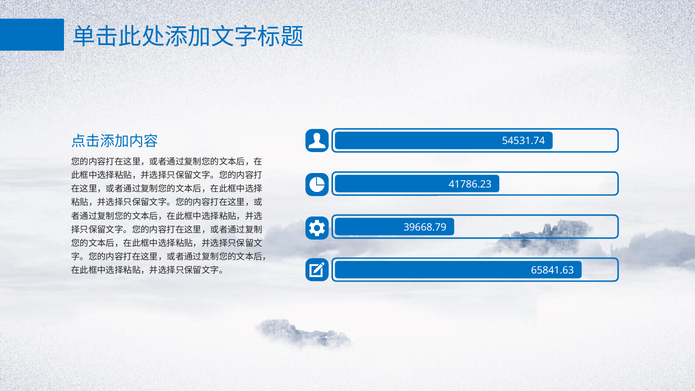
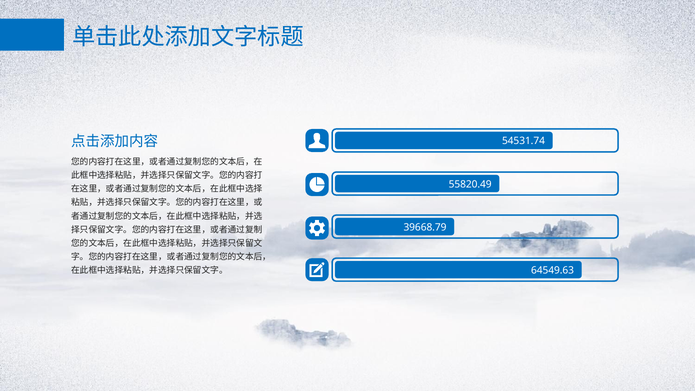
41786.23: 41786.23 -> 55820.49 (470, 184)
65841.63: 65841.63 -> 64549.63 (553, 270)
